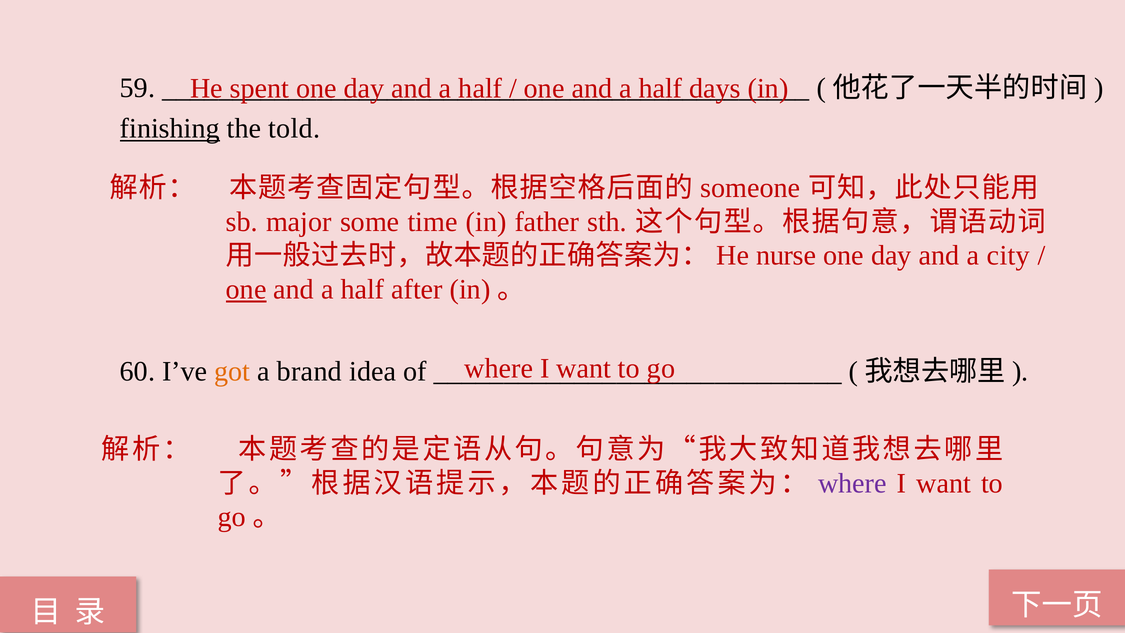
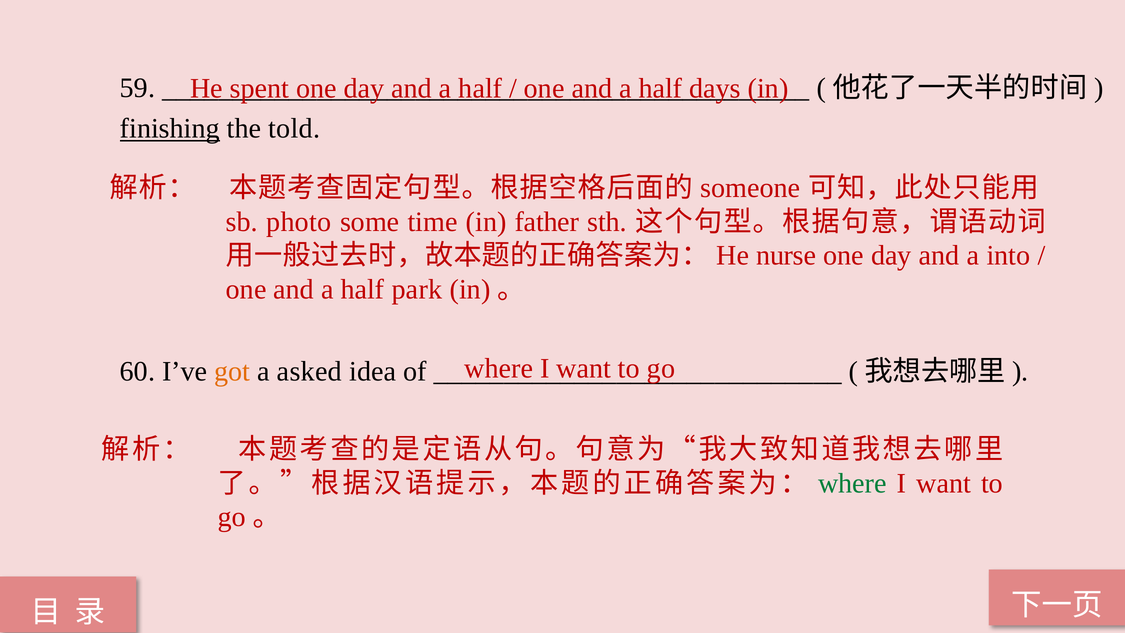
major: major -> photo (299, 222)
city: city -> into (1008, 255)
one underline: present -> none (246, 289)
after: after -> park (417, 289)
brand: brand -> asked (309, 371)
where colour: purple -> green (852, 483)
